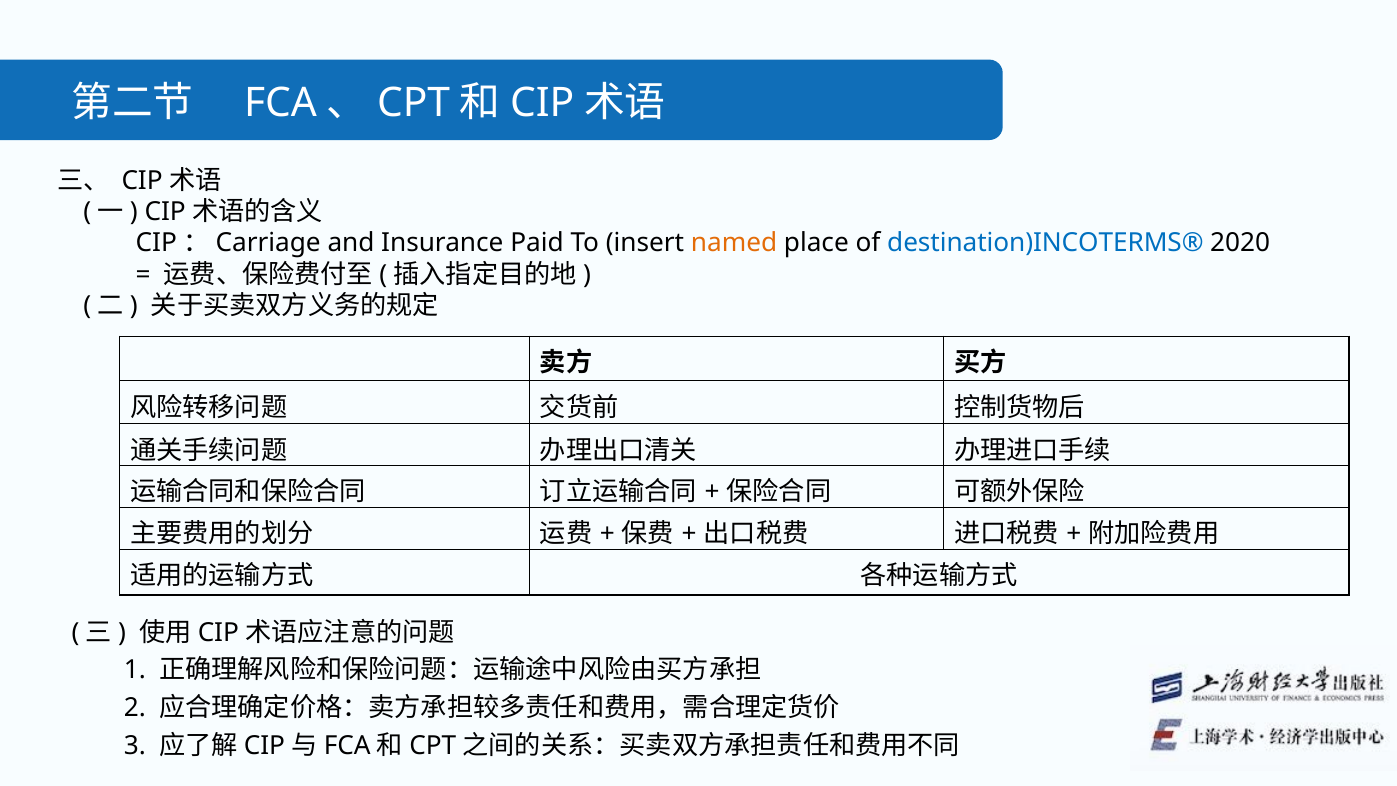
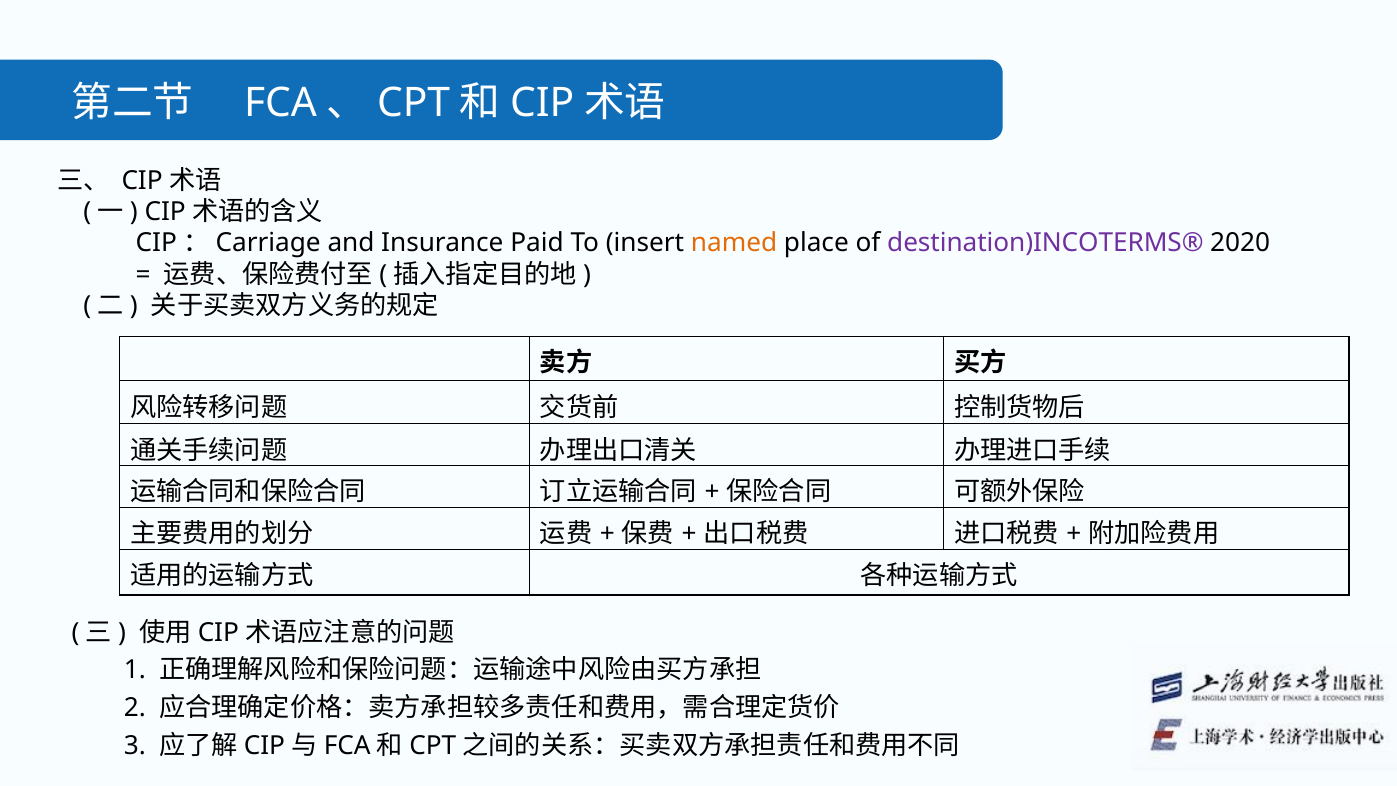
destination)INCOTERMS® colour: blue -> purple (1045, 243)
